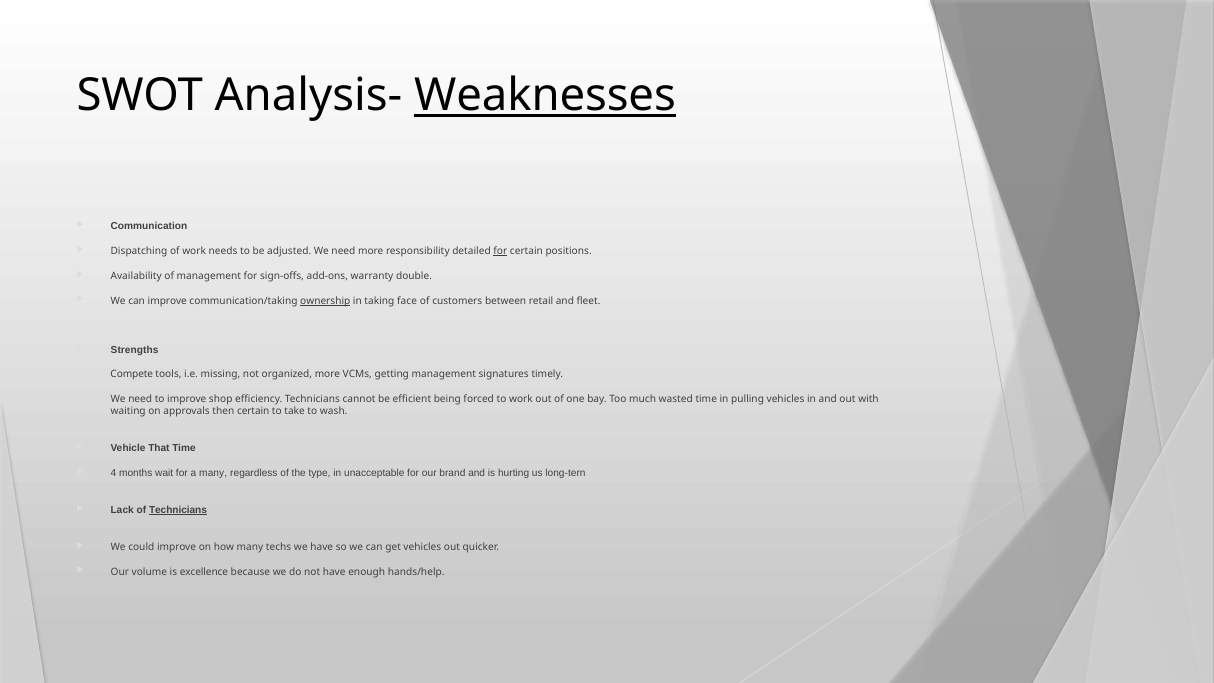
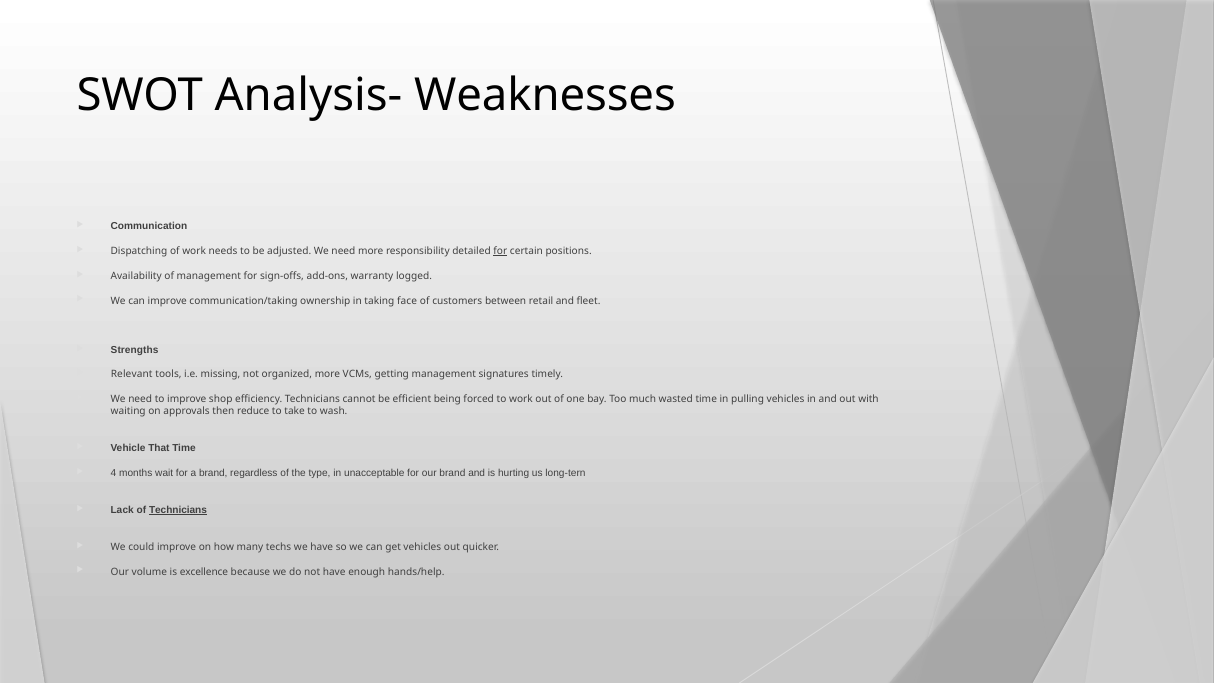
Weaknesses underline: present -> none (545, 96)
double: double -> logged (414, 276)
ownership underline: present -> none (325, 301)
Compete: Compete -> Relevant (132, 375)
then certain: certain -> reduce (253, 411)
a many: many -> brand (213, 473)
